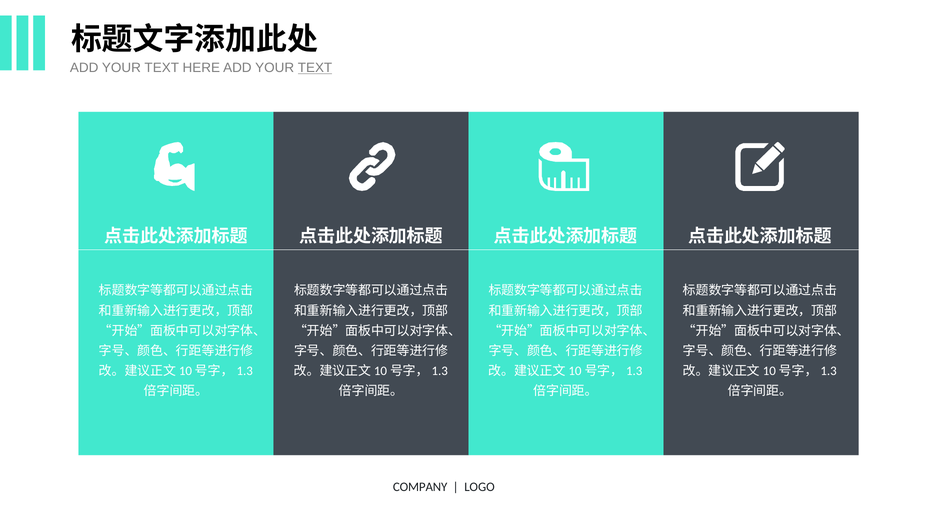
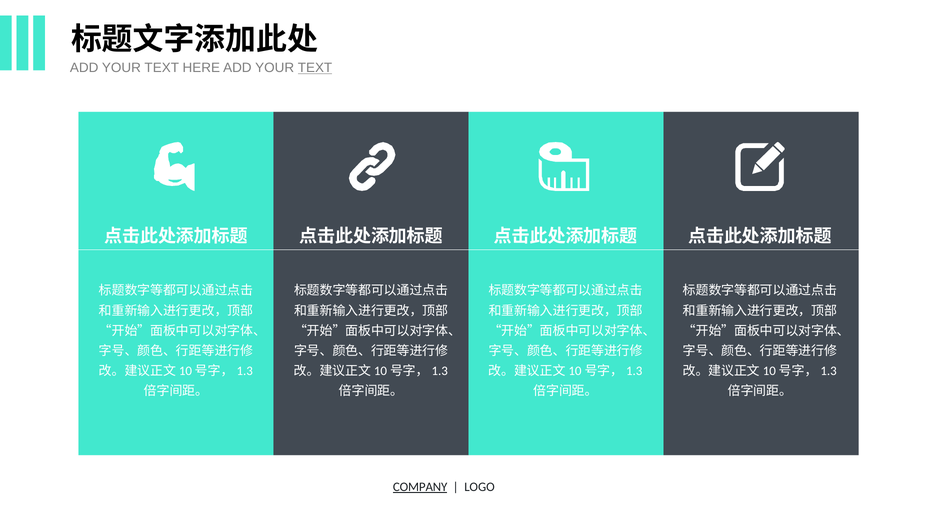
COMPANY underline: none -> present (420, 487)
